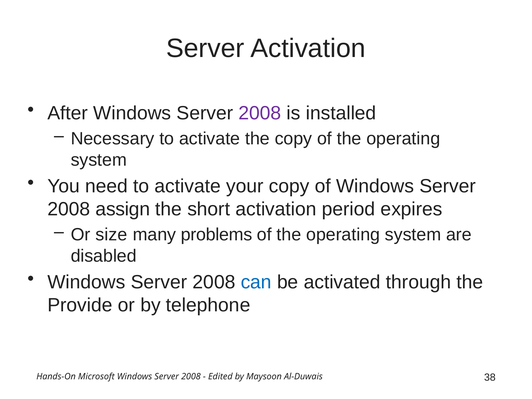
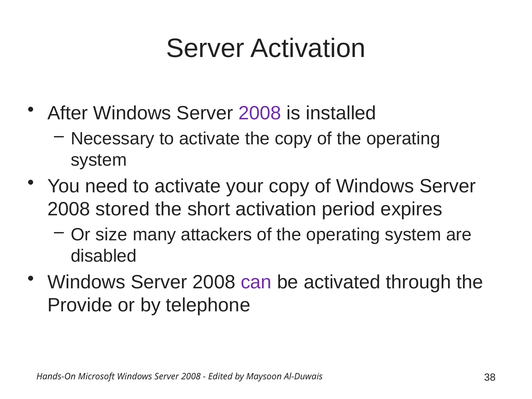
assign: assign -> stored (123, 209)
problems: problems -> attackers (217, 235)
can colour: blue -> purple (256, 282)
